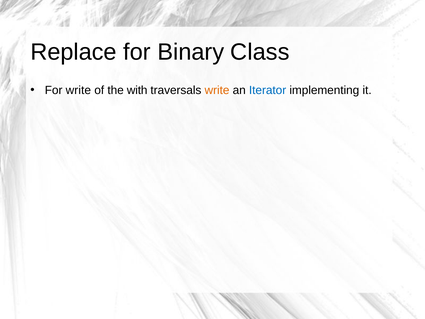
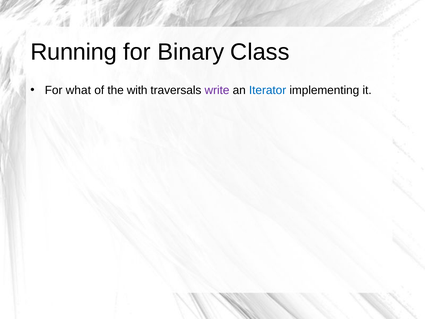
Replace: Replace -> Running (74, 52)
For write: write -> what (78, 90)
write colour: orange -> purple (217, 90)
